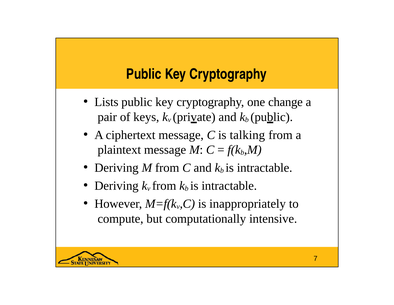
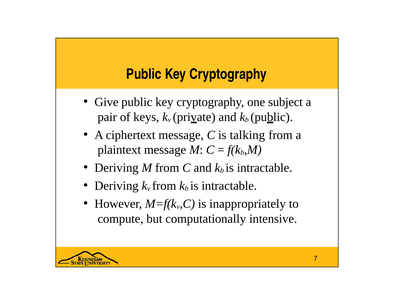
Lists: Lists -> Give (106, 102)
change: change -> subject (285, 102)
